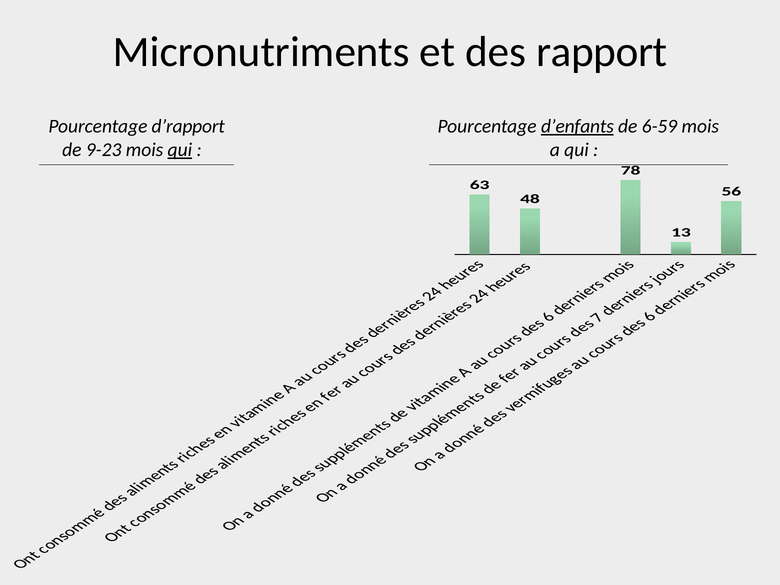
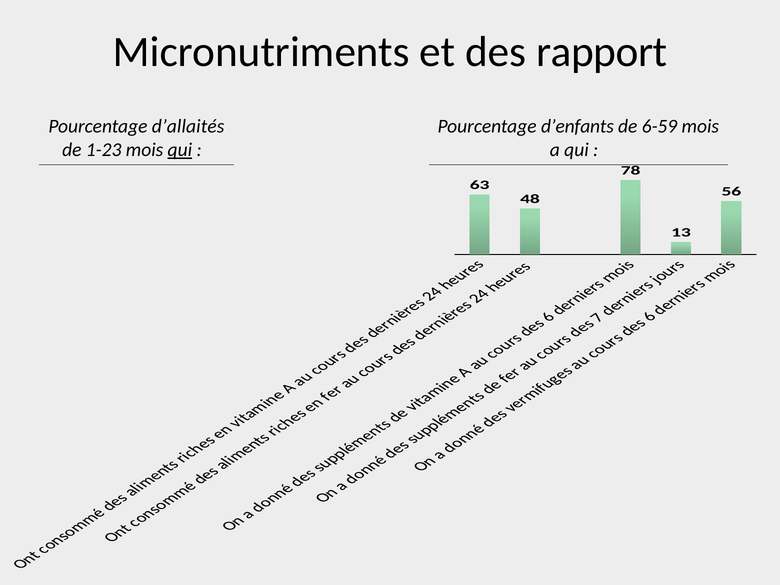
d’rapport: d’rapport -> d’allaités (188, 126)
d’enfants underline: present -> none (577, 126)
9-23: 9-23 -> 1-23 (104, 150)
